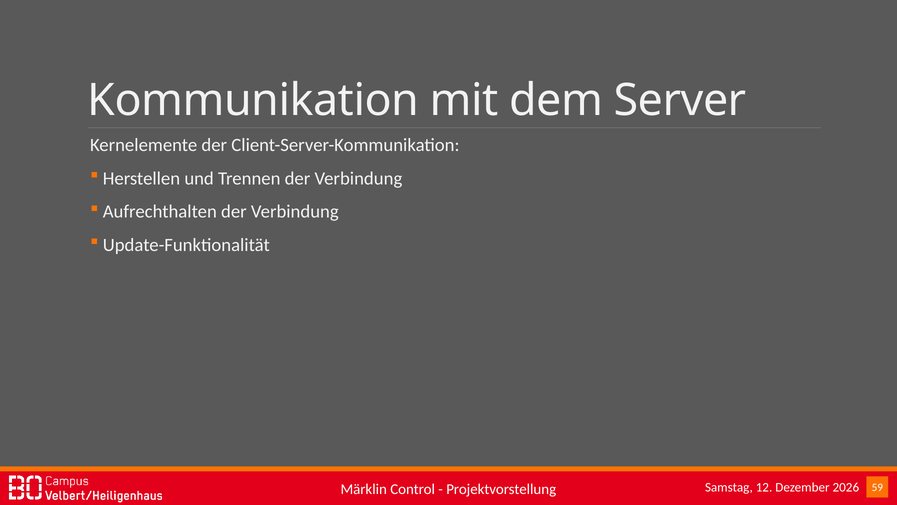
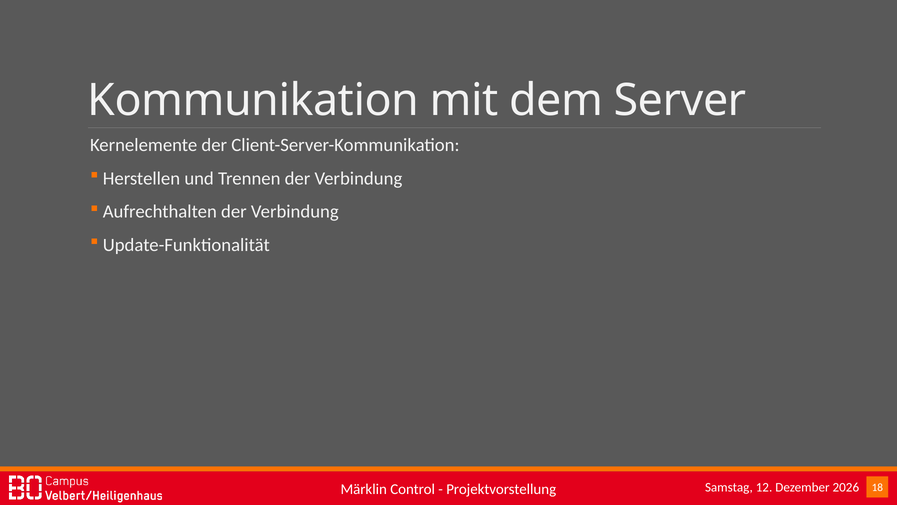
59: 59 -> 18 (877, 487)
